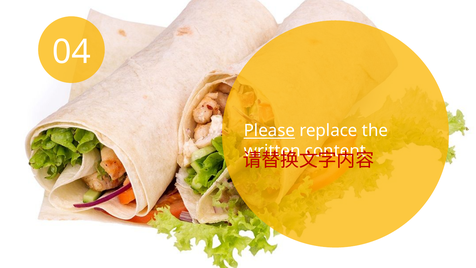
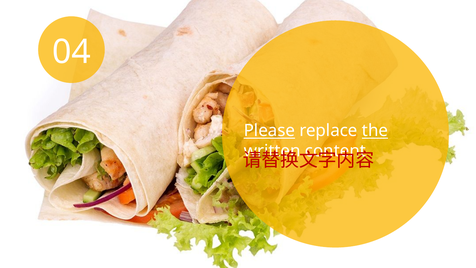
the underline: none -> present (375, 131)
